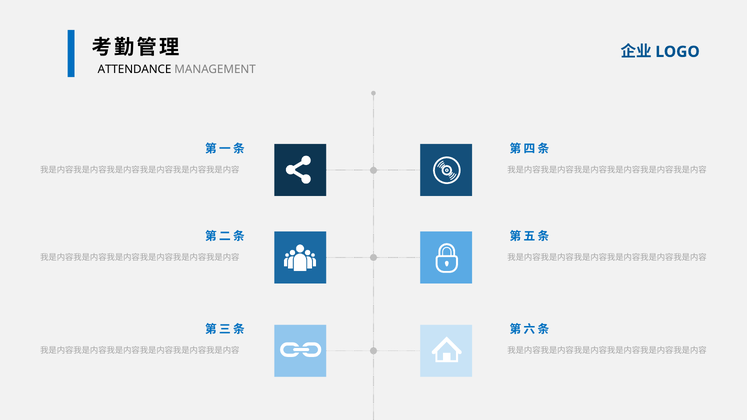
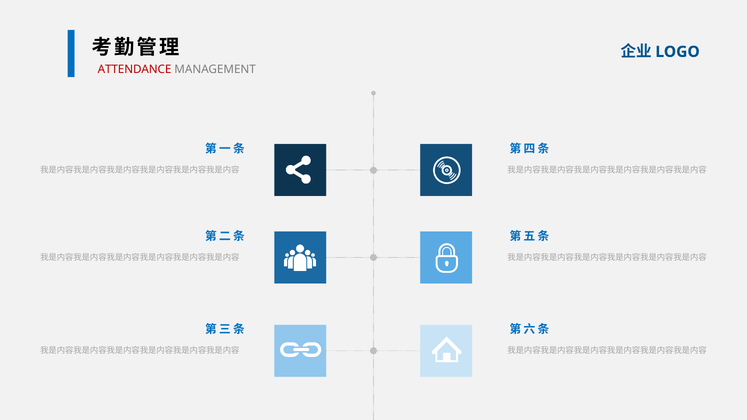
ATTENDANCE colour: black -> red (135, 69)
